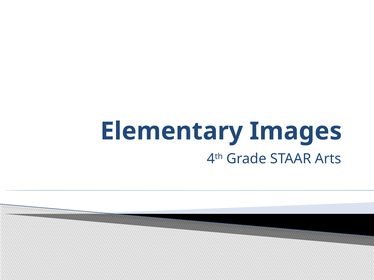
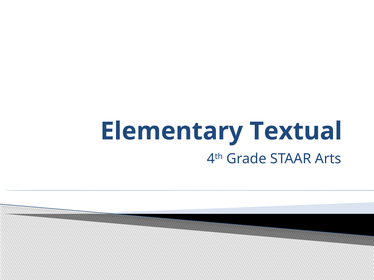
Images: Images -> Textual (296, 131)
